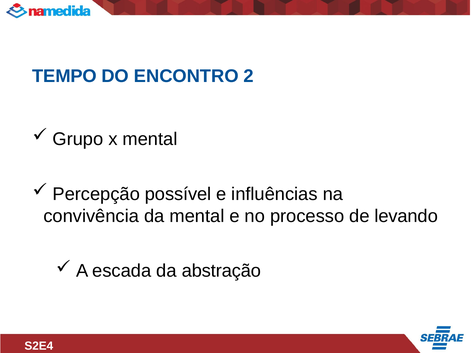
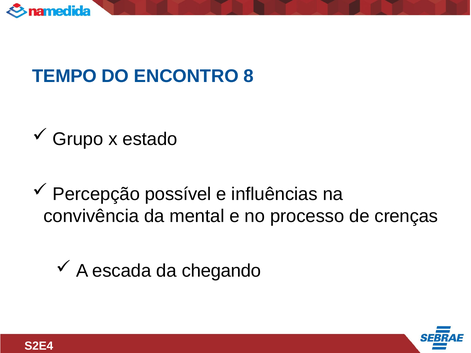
2: 2 -> 8 (249, 76)
x mental: mental -> estado (150, 139)
levando: levando -> crenças (406, 216)
abstração: abstração -> chegando (221, 271)
